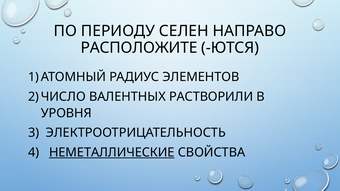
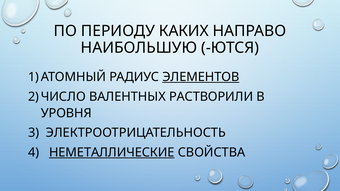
СЕЛЕН: СЕЛЕН -> КАКИХ (184, 31)
РАСПОЛОЖИТЕ: РАСПОЛОЖИТЕ -> НАИБОЛЬШУЮ (139, 48)
ЭЛЕМЕНТОВ underline: none -> present (201, 77)
